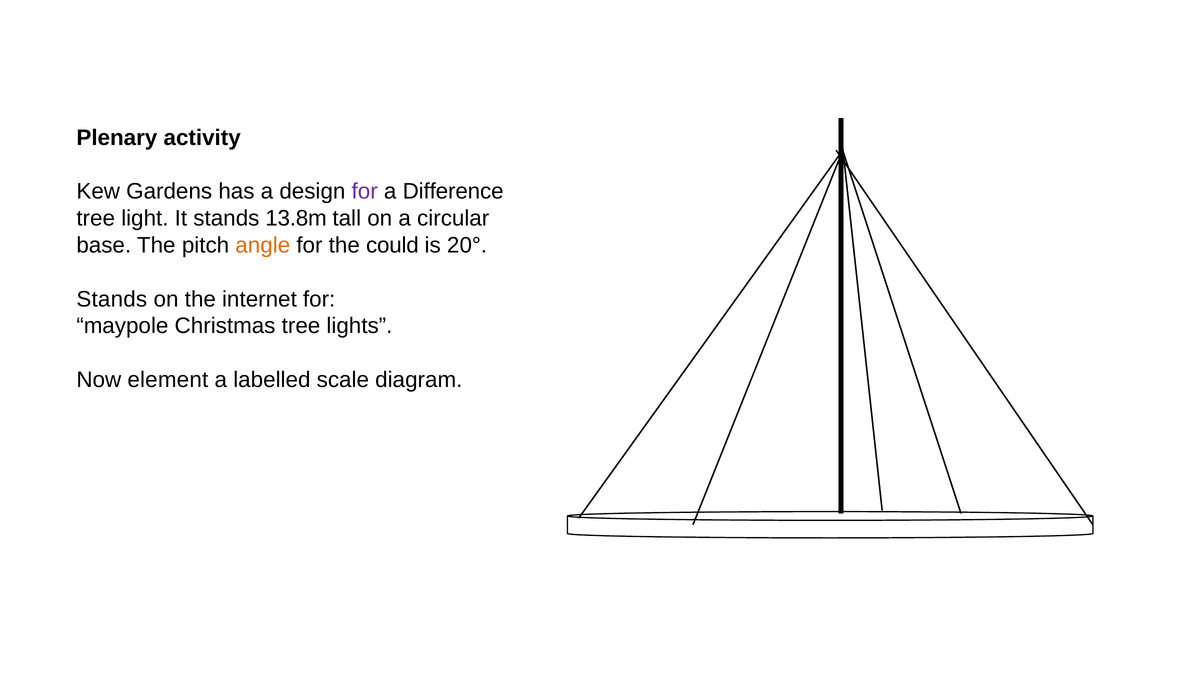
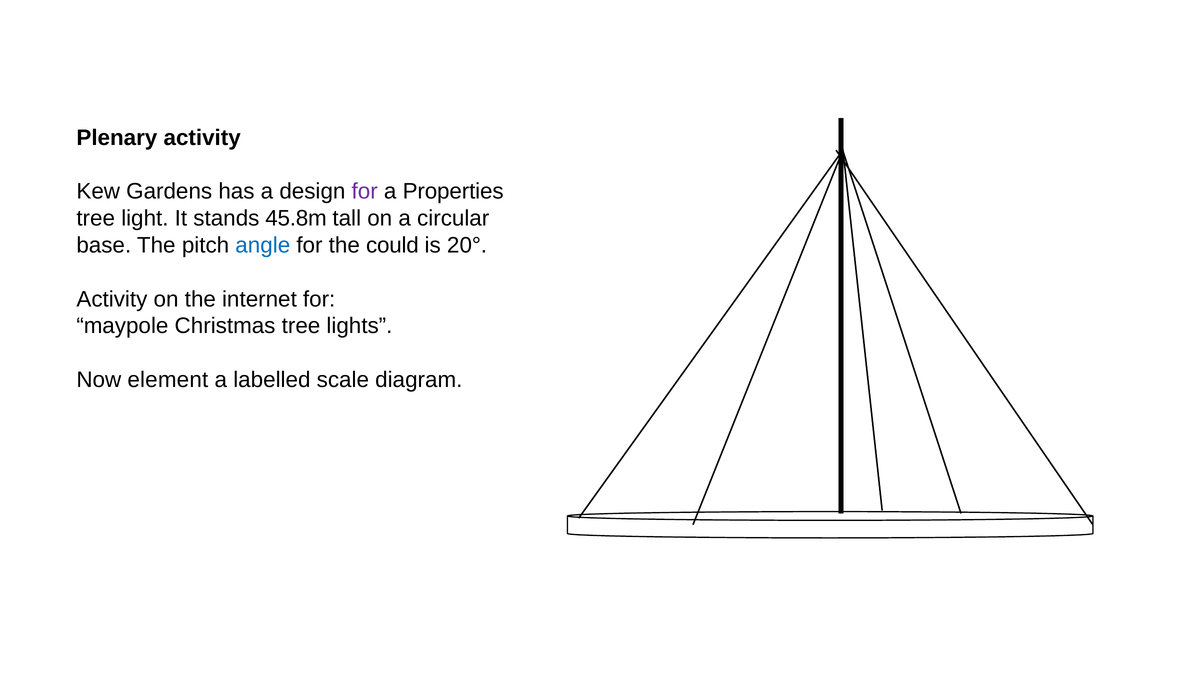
Difference: Difference -> Properties (453, 191)
13.8m: 13.8m -> 45.8m (296, 218)
angle colour: orange -> blue (263, 245)
Stands: Stands -> Activity (112, 299)
